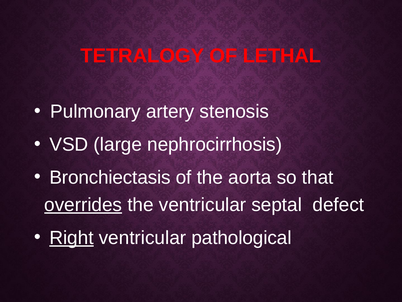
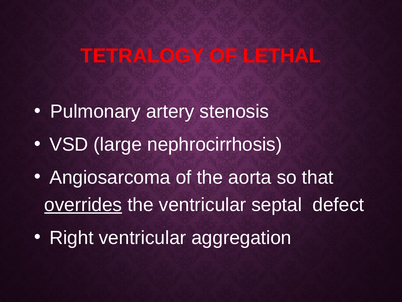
Bronchiectasis: Bronchiectasis -> Angiosarcoma (110, 177)
Right underline: present -> none (72, 237)
pathological: pathological -> aggregation (241, 237)
